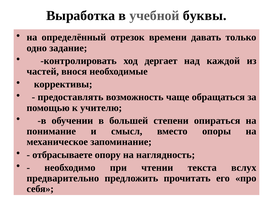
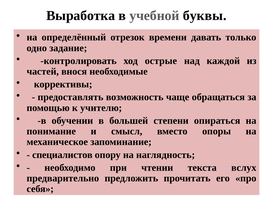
дергает: дергает -> острые (161, 61)
отбрасываете: отбрасываете -> специалистов (62, 155)
